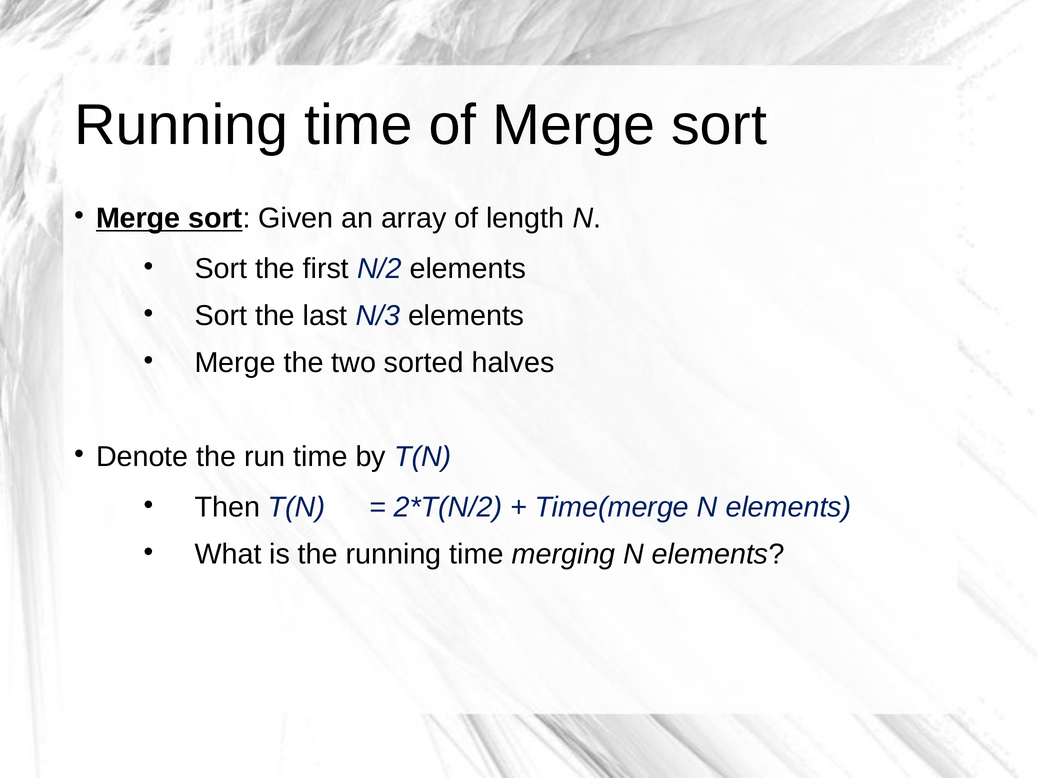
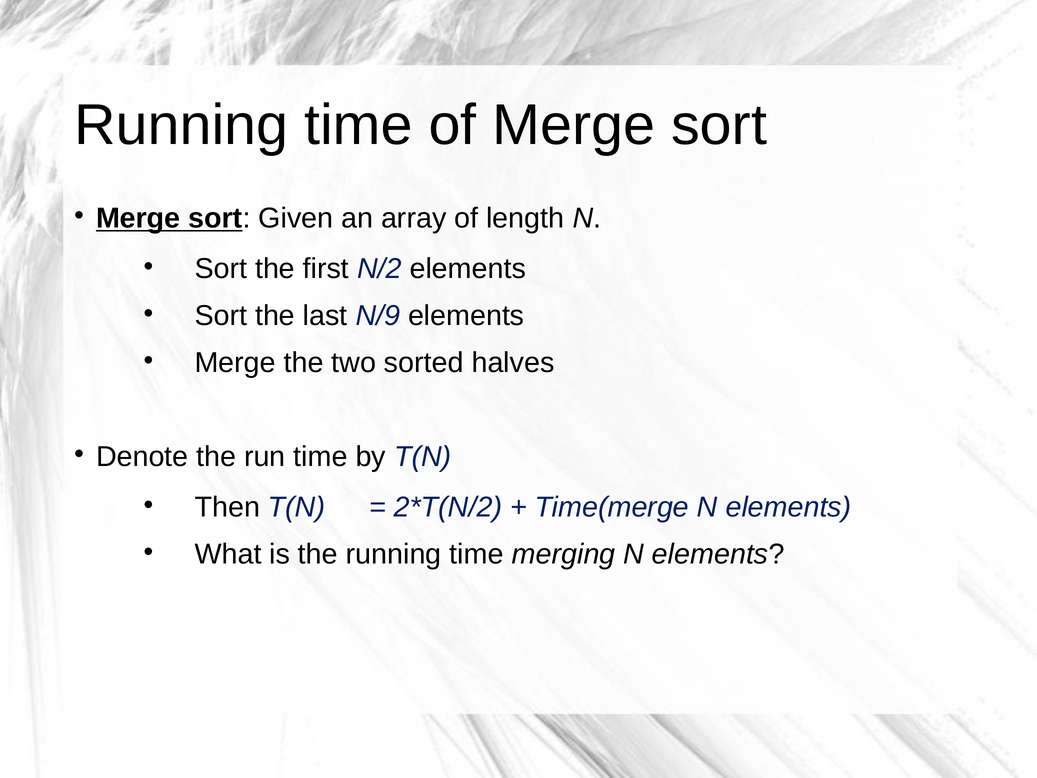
N/3: N/3 -> N/9 (378, 316)
